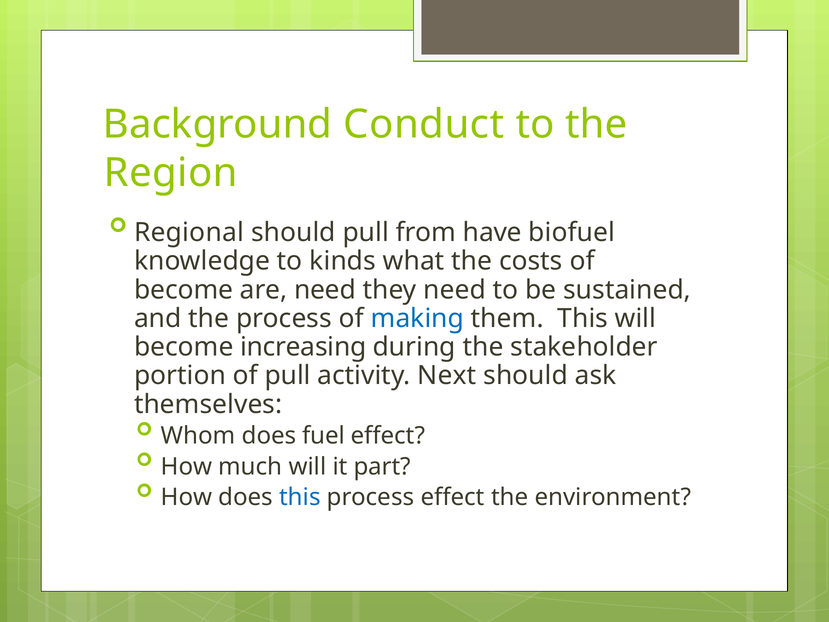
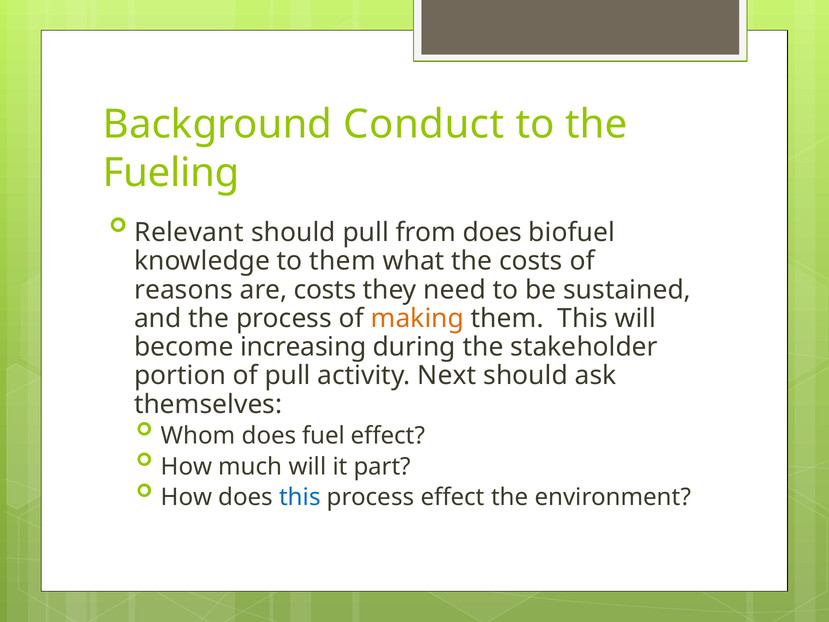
Region: Region -> Fueling (171, 173)
Regional: Regional -> Relevant (189, 233)
from have: have -> does (492, 233)
to kinds: kinds -> them (343, 261)
become: become -> reasons (183, 290)
are need: need -> costs (325, 290)
making colour: blue -> orange (417, 318)
